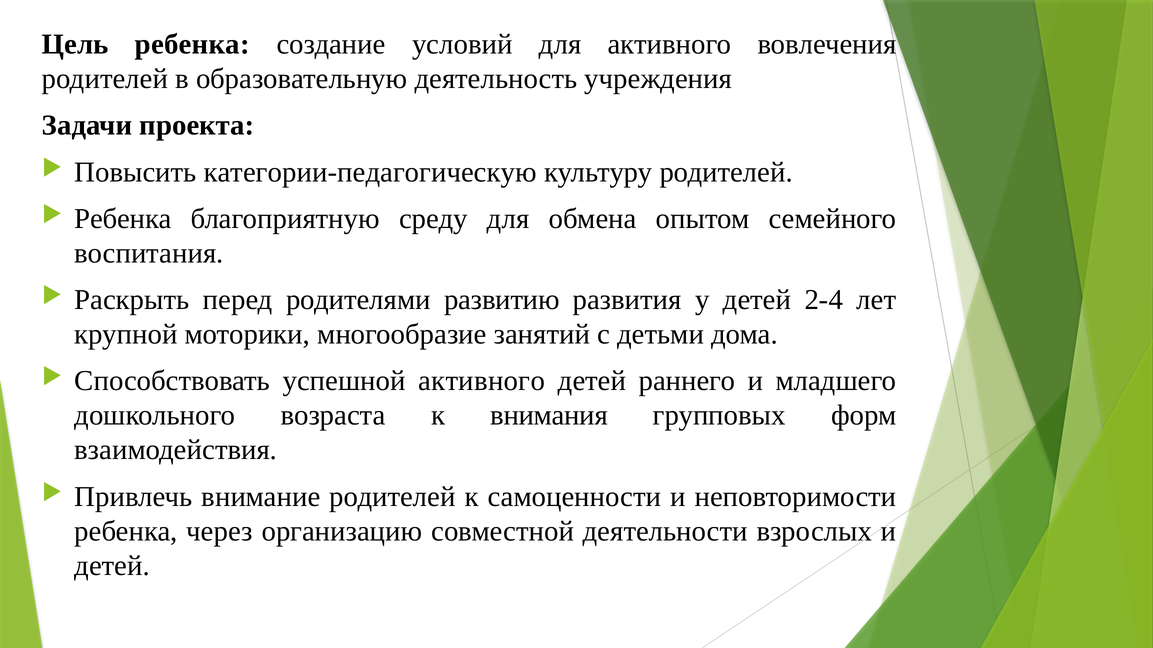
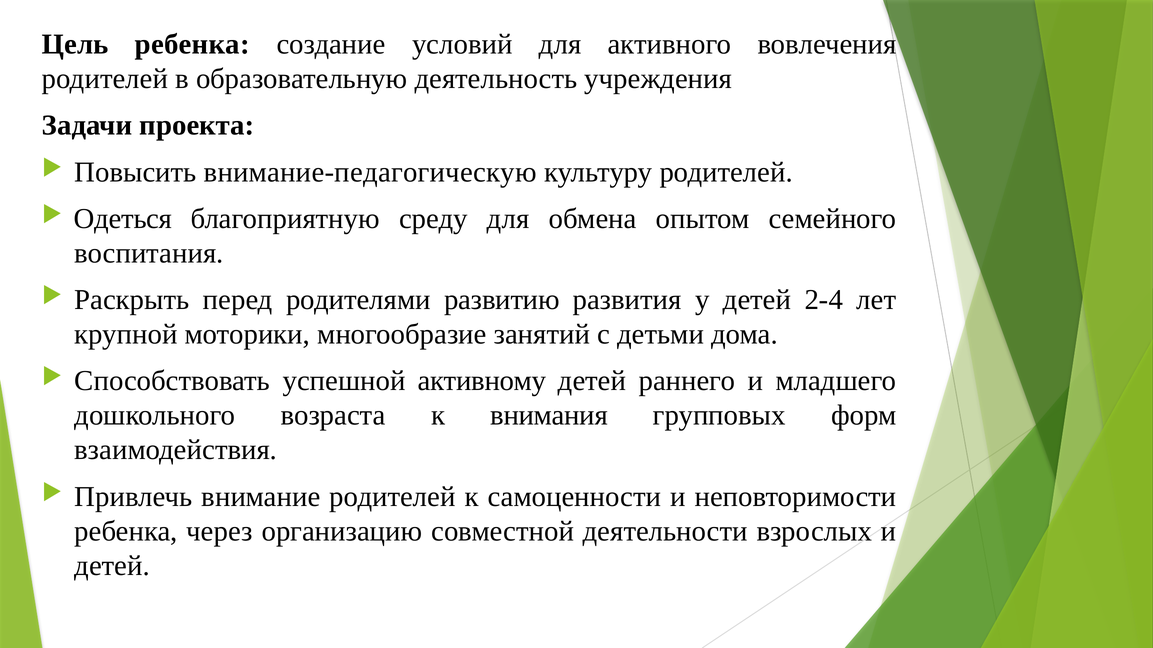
категории-педагогическую: категории-педагогическую -> внимание-педагогическую (370, 172)
Ребенка: Ребенка -> Одеться (123, 219)
успешной активного: активного -> активному (482, 381)
